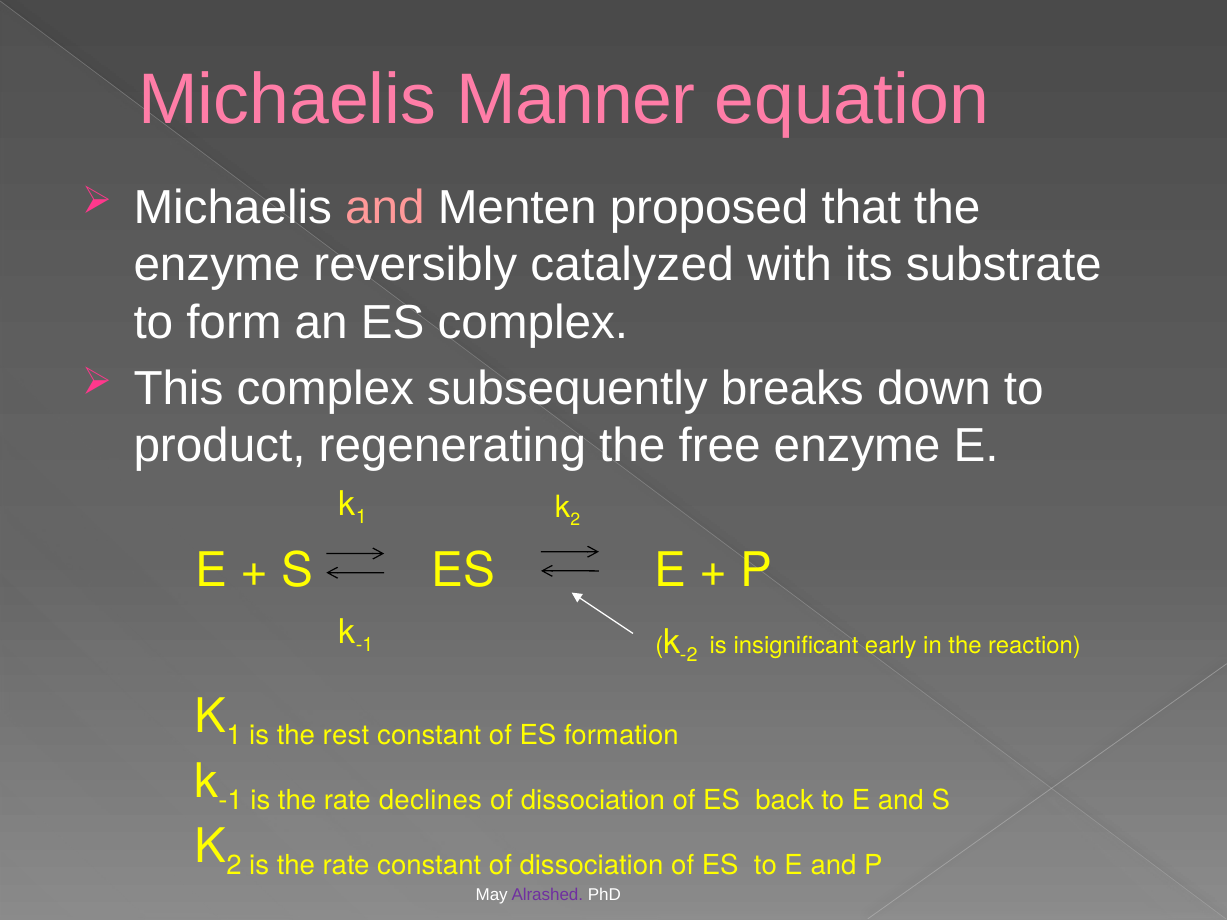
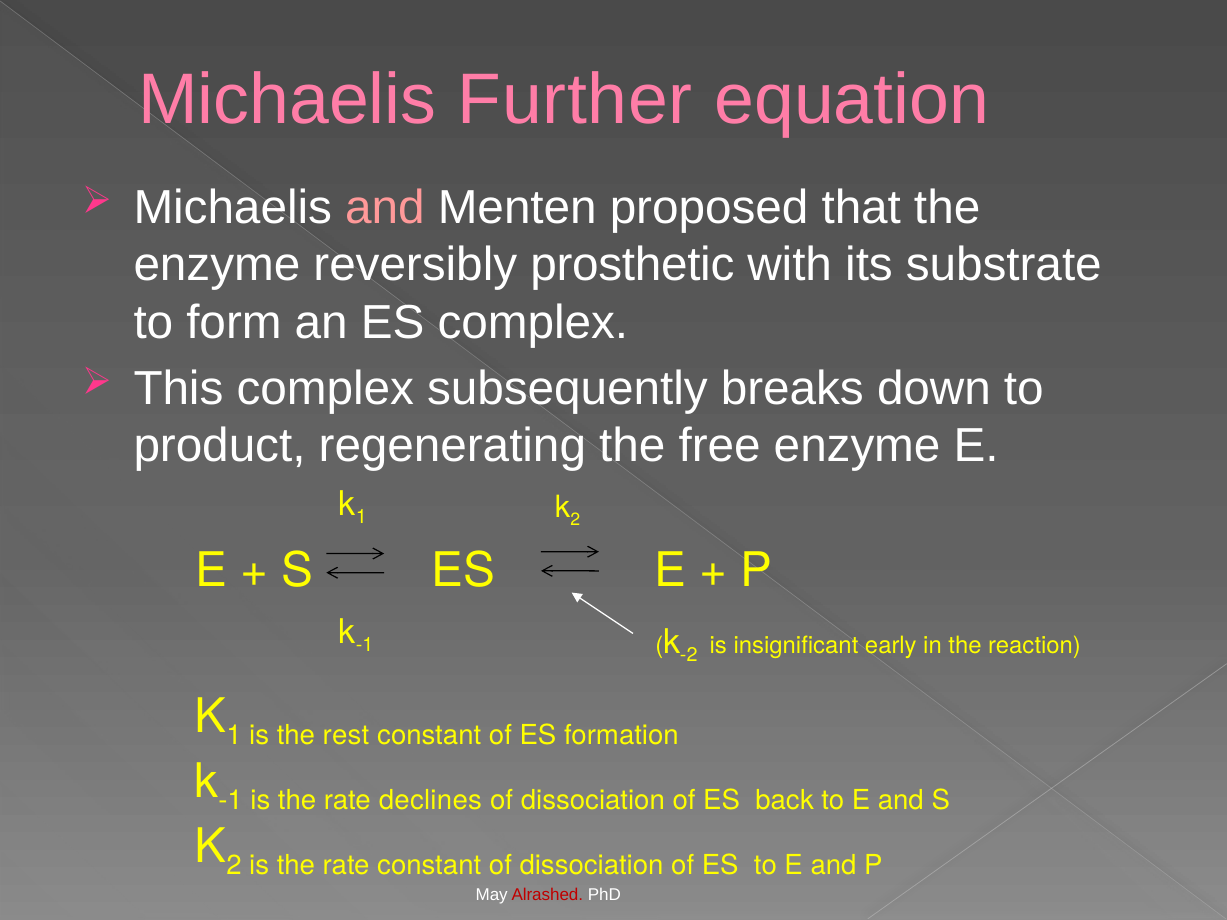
Manner: Manner -> Further (575, 100)
catalyzed: catalyzed -> prosthetic (632, 265)
Alrashed colour: purple -> red (547, 895)
